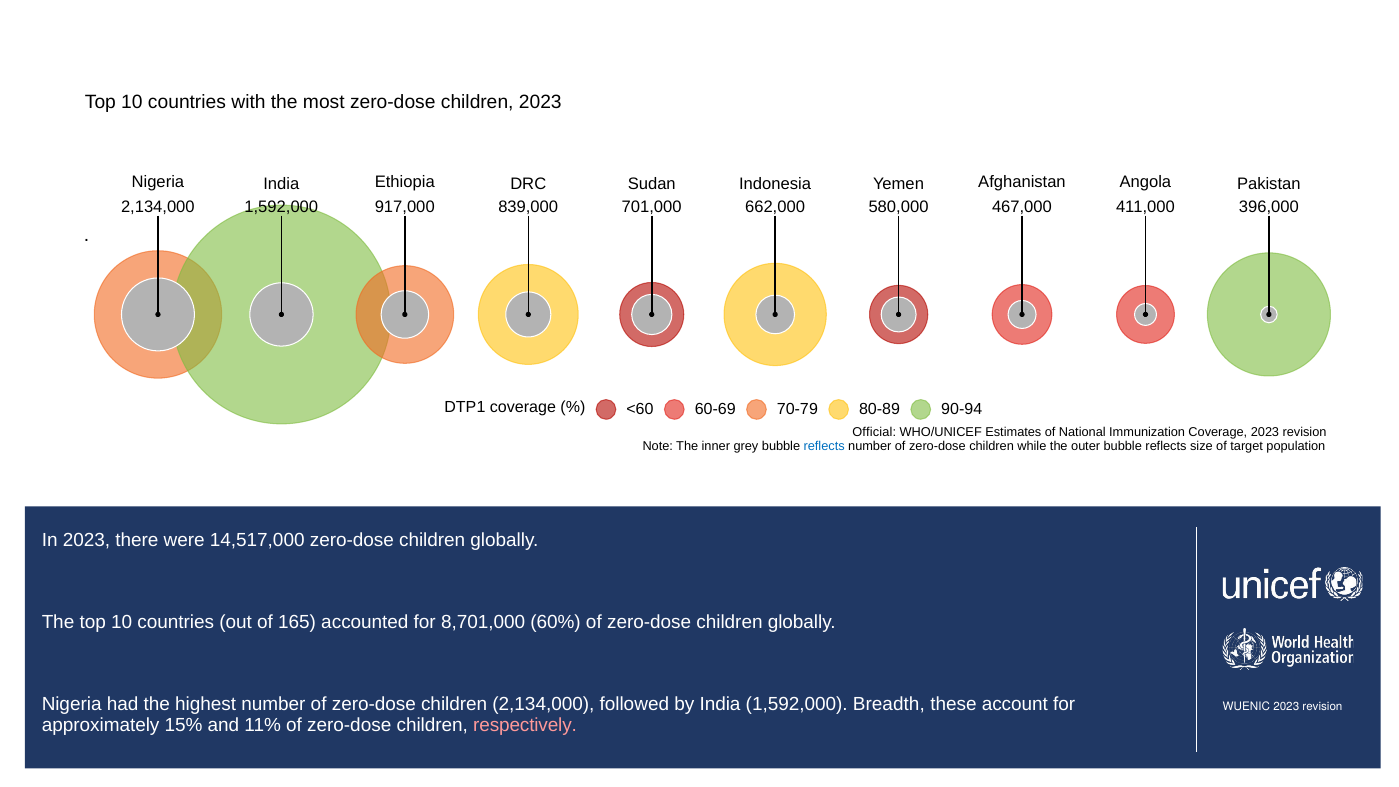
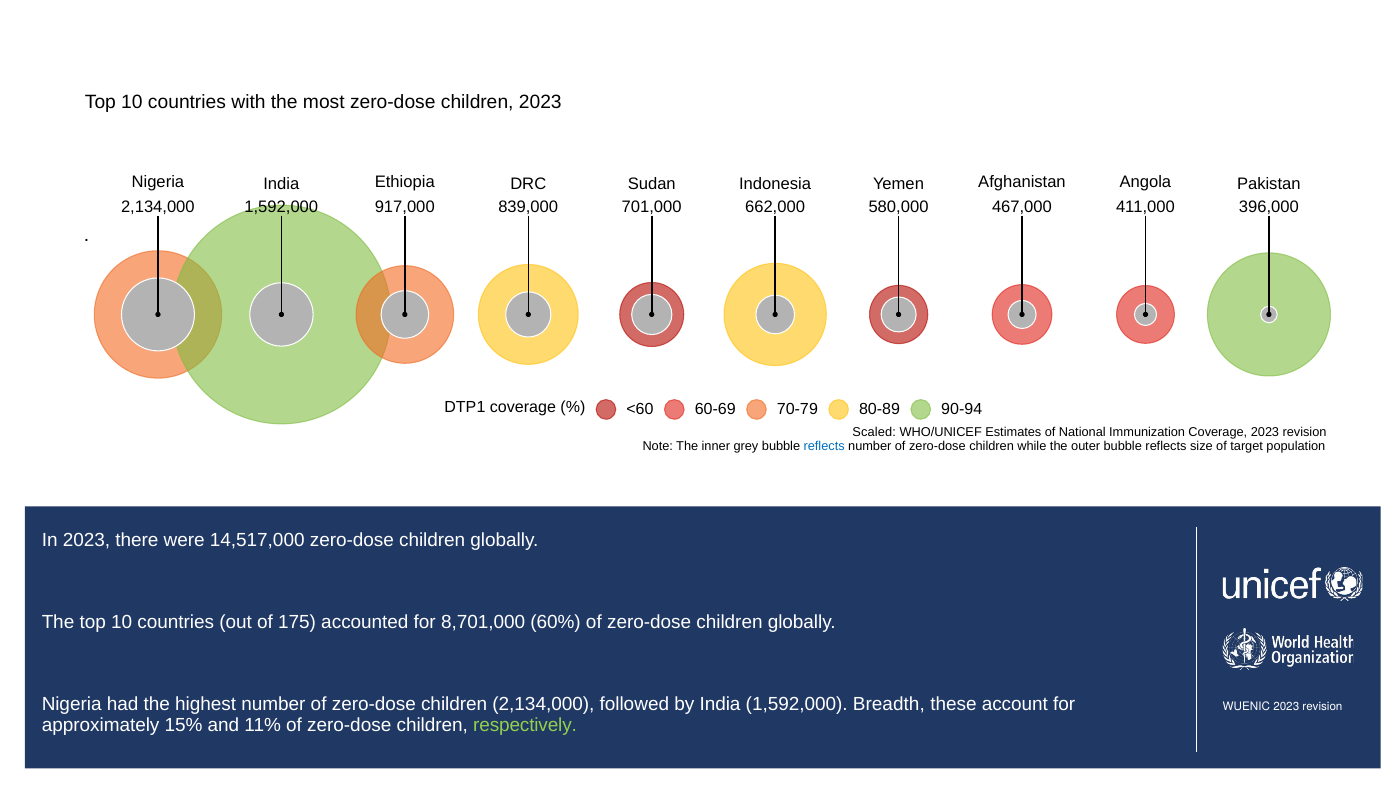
Official: Official -> Scaled (874, 433)
165: 165 -> 175 (297, 622)
respectively colour: pink -> light green (525, 725)
